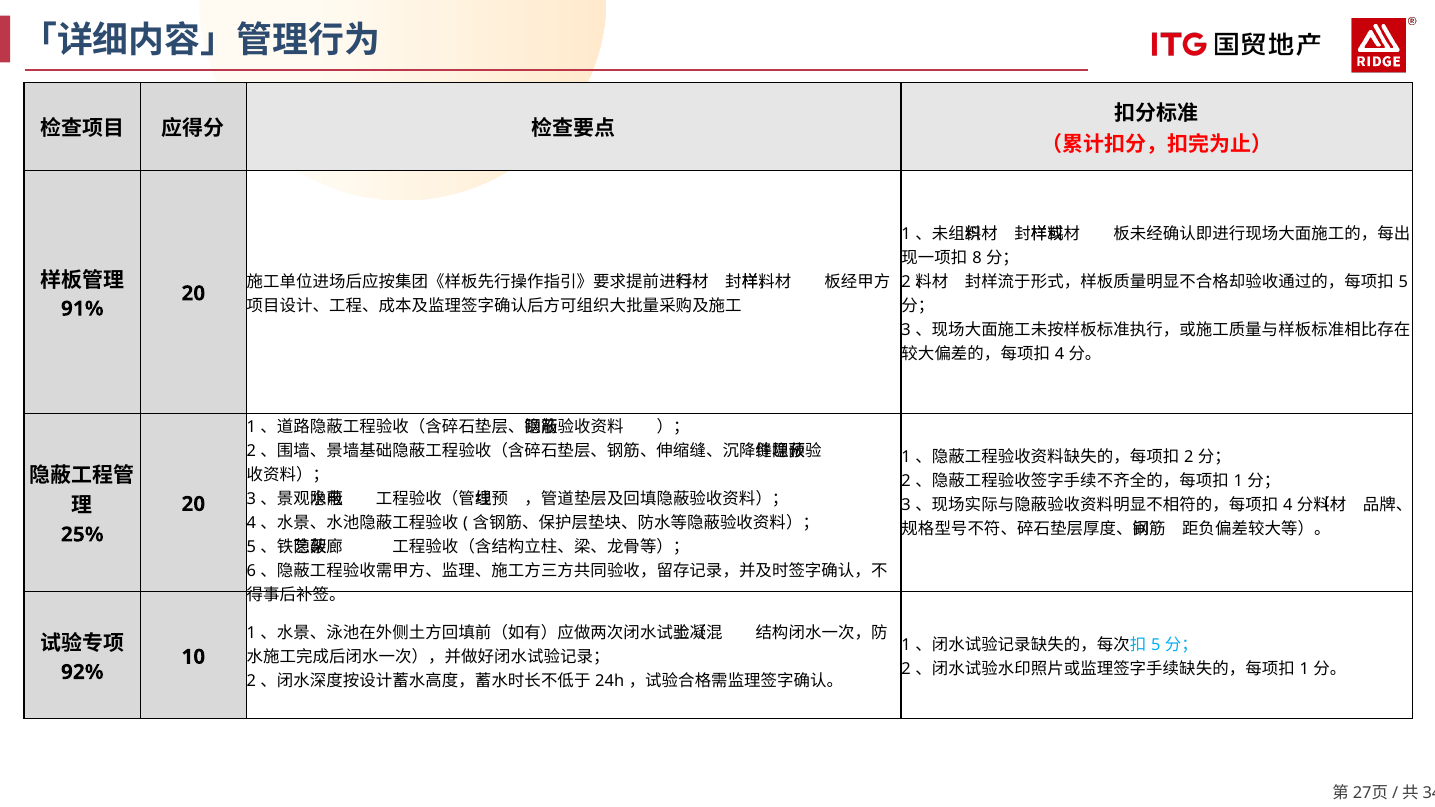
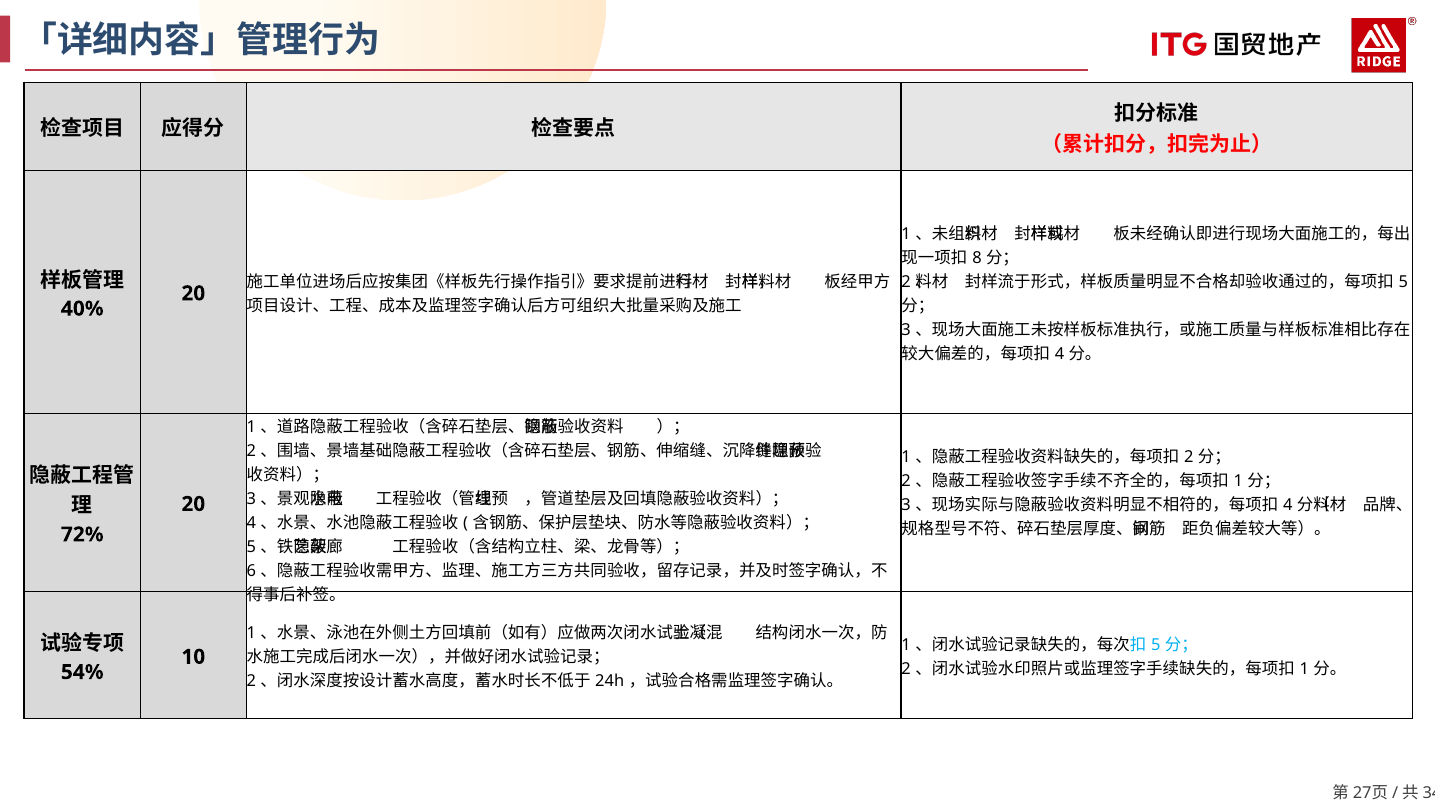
91%: 91% -> 40% (82, 309)
25%: 25% -> 72% (82, 535)
92%: 92% -> 54% (82, 672)
